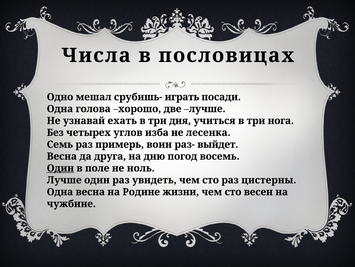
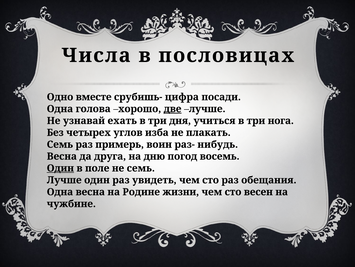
мешал: мешал -> вместе (94, 97)
играть: играть -> цифра (182, 97)
две underline: none -> present (173, 109)
лесенка: лесенка -> плакать (208, 132)
выйдет: выйдет -> нибудь (218, 144)
не ноль: ноль -> семь (141, 168)
цистерны: цистерны -> обещания (269, 180)
